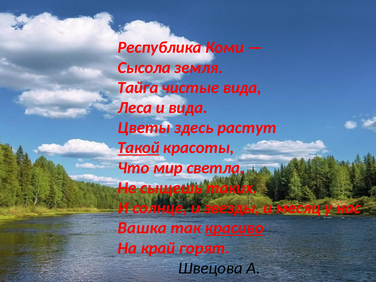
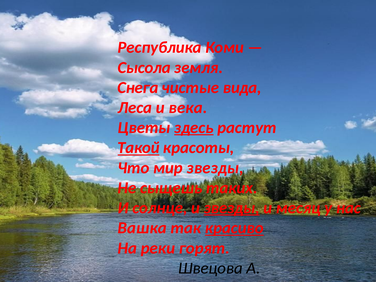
Тайга: Тайга -> Снега (138, 88)
и вида: вида -> века (188, 108)
здесь underline: none -> present (194, 128)
мир светла: светла -> звезды (215, 168)
звезды underline: none -> present (232, 208)
край: край -> реки (158, 248)
